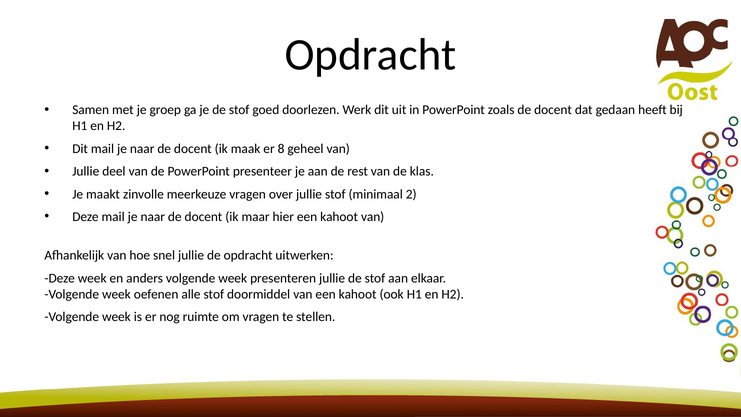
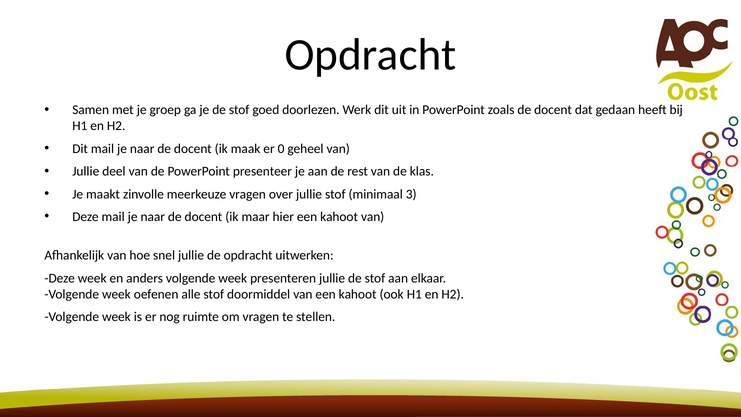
8: 8 -> 0 (281, 149)
2: 2 -> 3 (411, 194)
